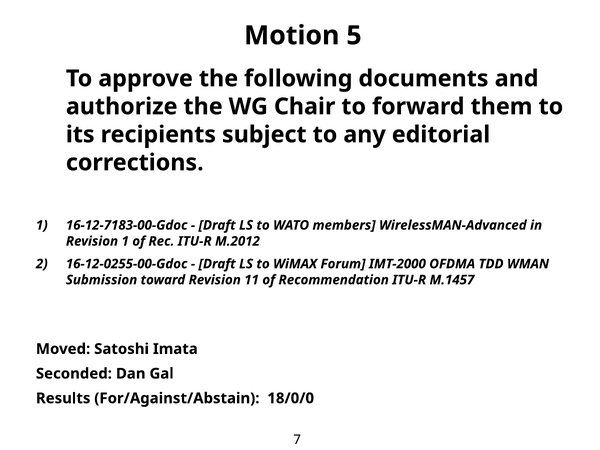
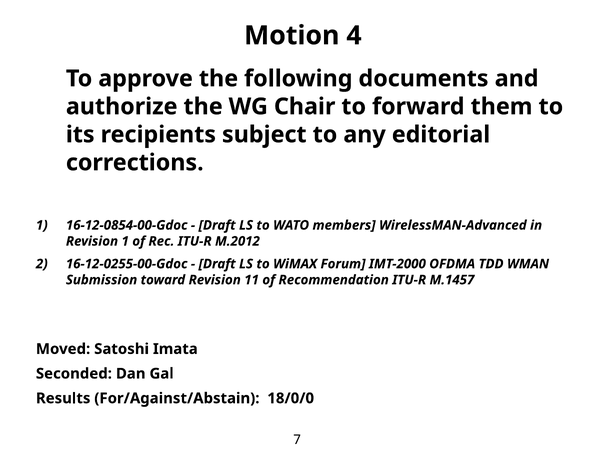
5: 5 -> 4 (354, 35)
16-12-7183-00-Gdoc: 16-12-7183-00-Gdoc -> 16-12-0854-00-Gdoc (127, 225)
